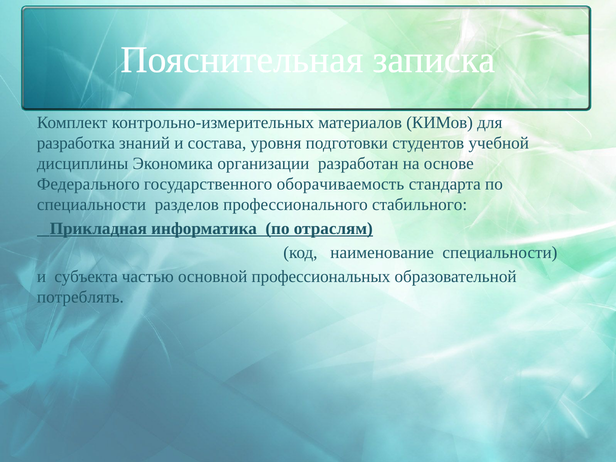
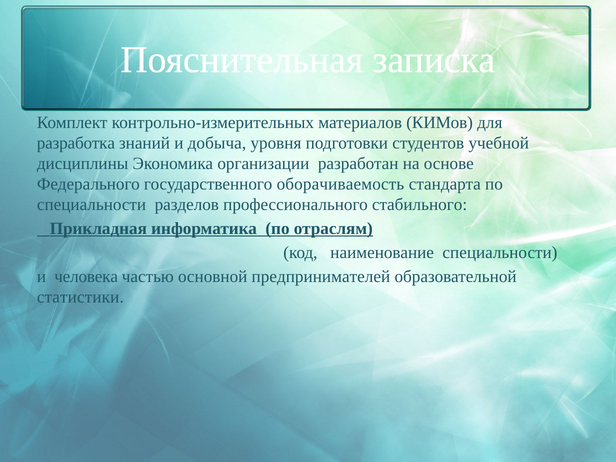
состава: состава -> добыча (217, 143)
субъекта: субъекта -> человека (86, 277)
профессиональных: профессиональных -> предпринимателей (321, 277)
потреблять: потреблять -> статистики (80, 297)
